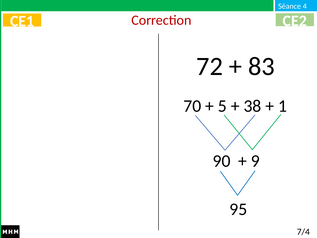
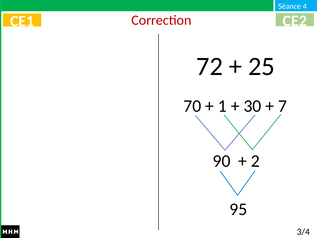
83: 83 -> 25 (261, 66)
5: 5 -> 1 (222, 106)
38: 38 -> 30 (252, 106)
1: 1 -> 7 (282, 106)
9: 9 -> 2 (255, 161)
7/4: 7/4 -> 3/4 (303, 232)
